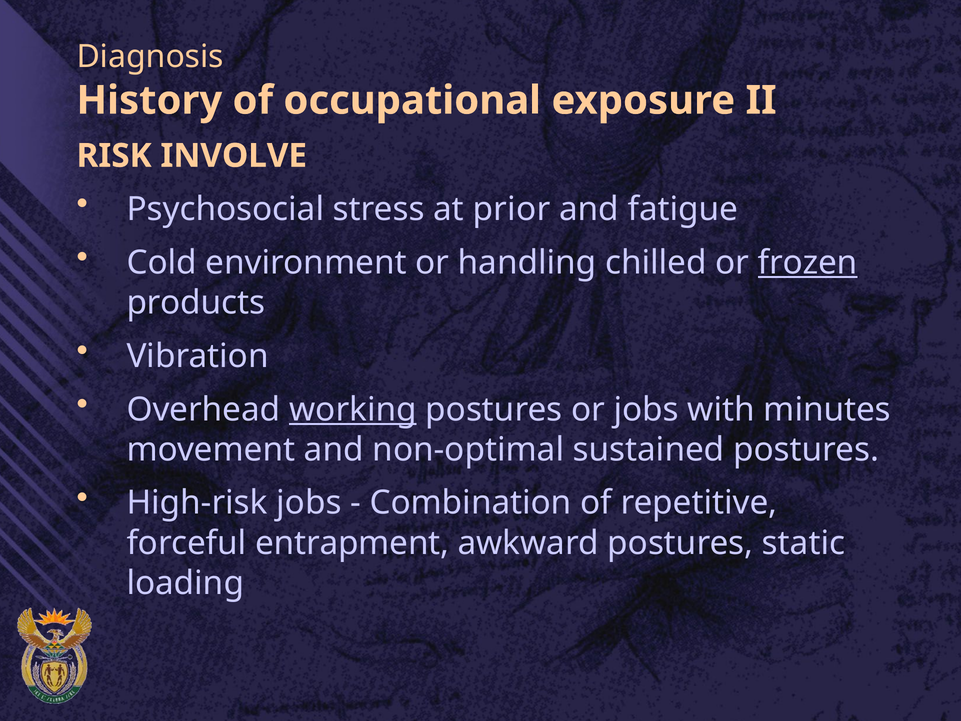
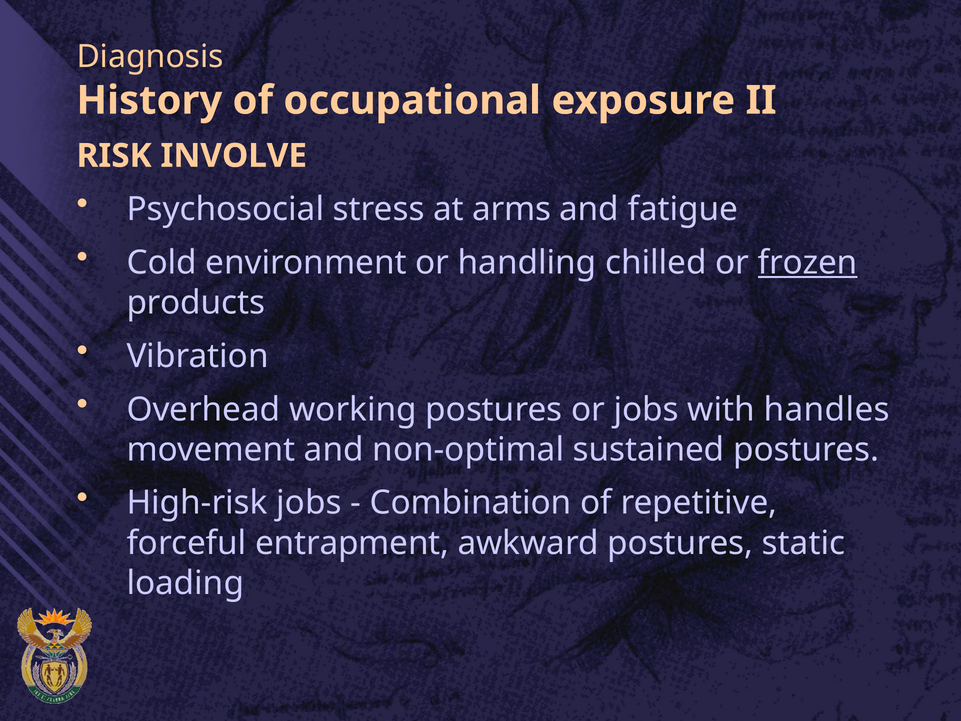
prior: prior -> arms (512, 209)
working underline: present -> none (353, 409)
minutes: minutes -> handles (827, 409)
